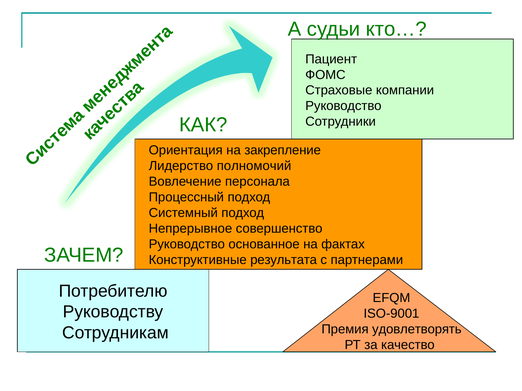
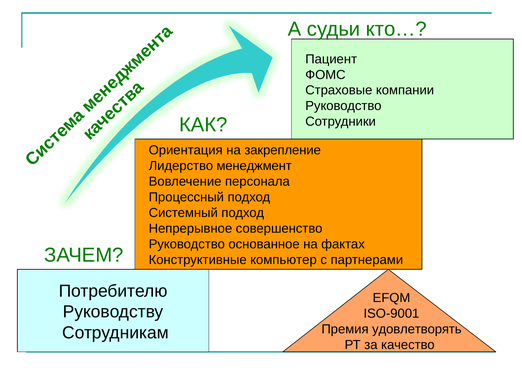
полномочий: полномочий -> менеджмент (254, 166)
результата: результата -> компьютер (284, 260)
